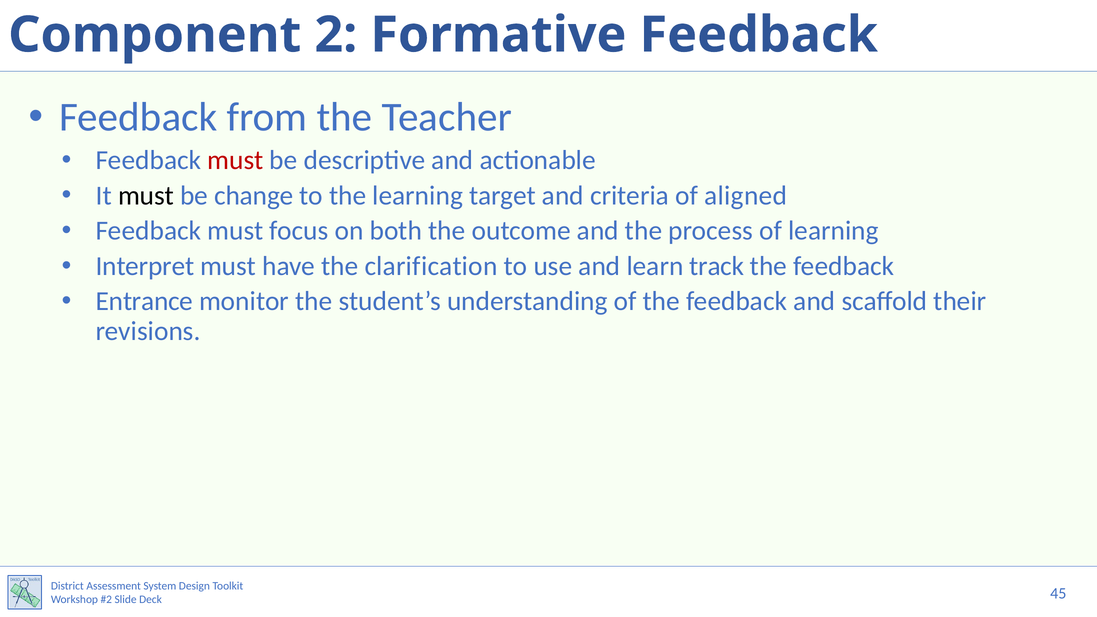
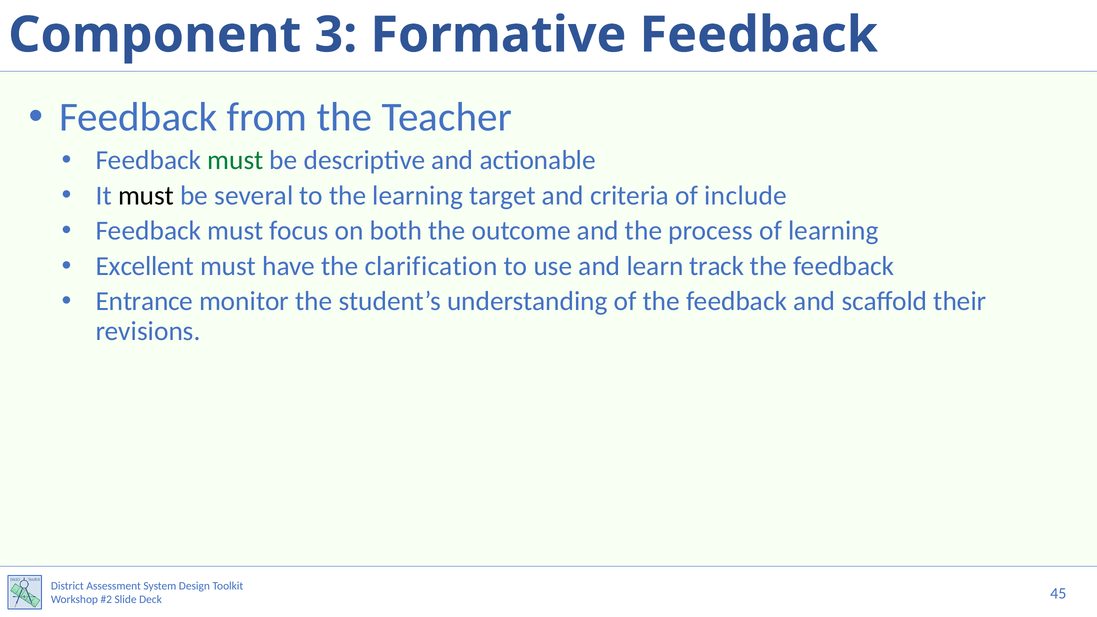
2: 2 -> 3 (336, 35)
must colour: red -> green (235, 160)
change: change -> several (254, 196)
aligned: aligned -> include (746, 196)
Interpret: Interpret -> Excellent (145, 266)
